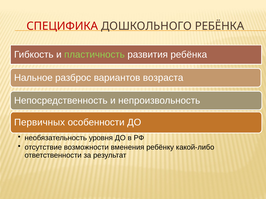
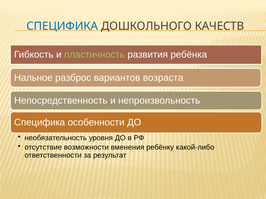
СПЕЦИФИКА colour: red -> blue (62, 26)
ДОШКОЛЬНОГО РЕБЁНКА: РЕБЁНКА -> КАЧЕСТВ (219, 26)
Первичных: Первичных -> Специфика (40, 123)
